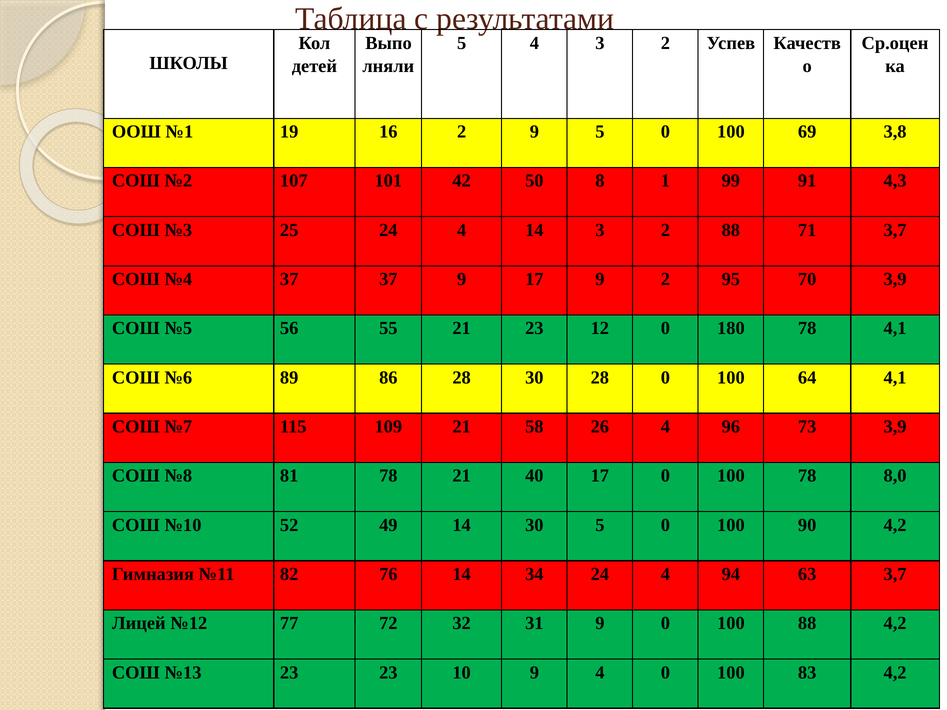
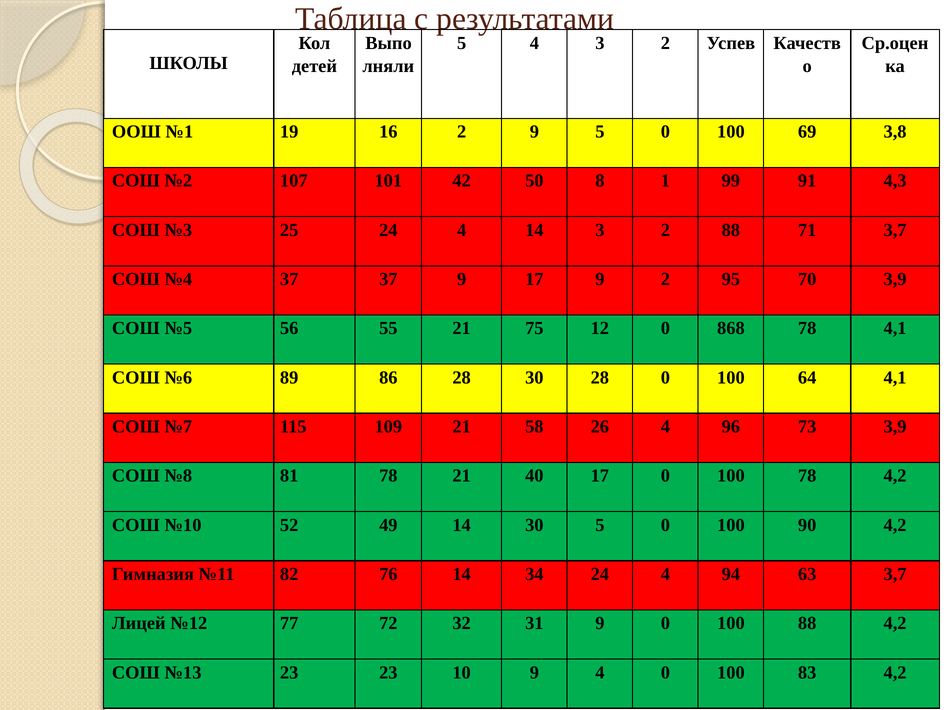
21 23: 23 -> 75 (534, 328)
180: 180 -> 868 (731, 328)
78 8,0: 8,0 -> 4,2 (895, 476)
